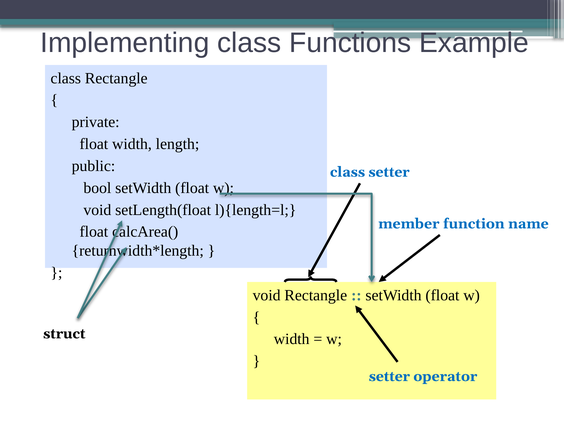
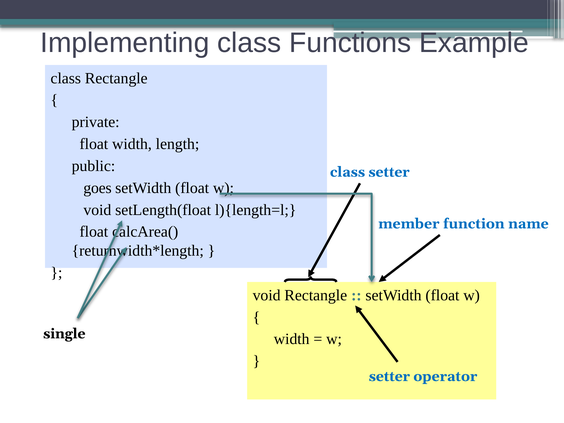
bool: bool -> goes (97, 188)
struct: struct -> single (64, 334)
